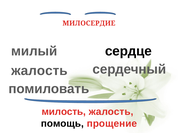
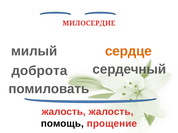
сердце colour: black -> orange (128, 51)
жалость: жалость -> доброта (39, 71)
милость: милость -> жалость (64, 112)
